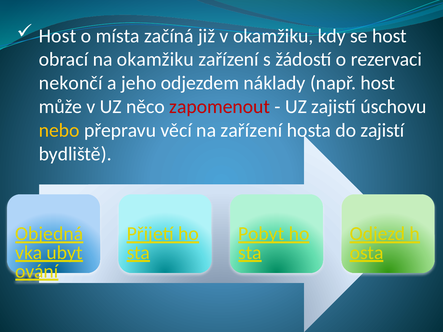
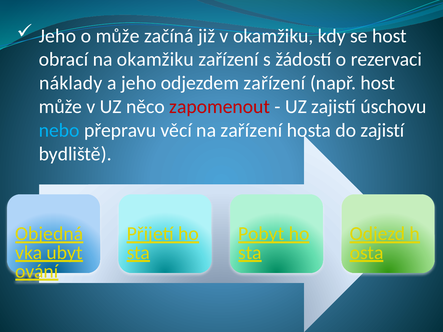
Host: Host -> Jeho (58, 36)
o místa: místa -> může (118, 36)
nekončí: nekončí -> náklady (71, 83)
odjezdem náklady: náklady -> zařízení (274, 83)
nebo colour: yellow -> light blue (59, 130)
